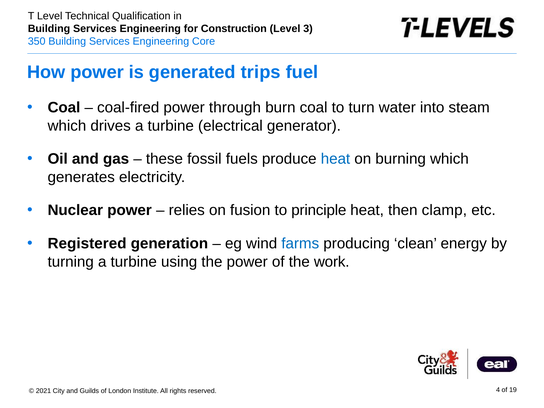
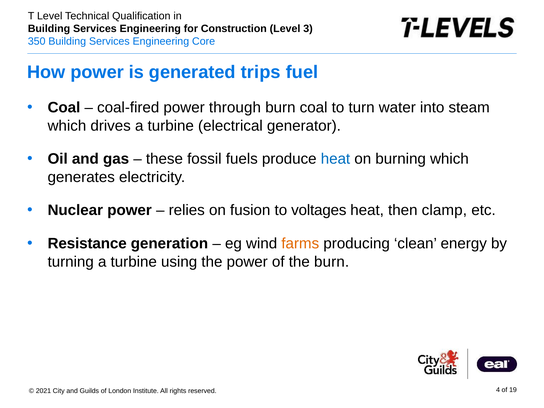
principle: principle -> voltages (319, 210)
Registered: Registered -> Resistance (87, 244)
farms colour: blue -> orange (300, 244)
the work: work -> burn (332, 262)
